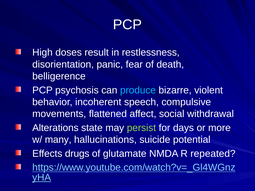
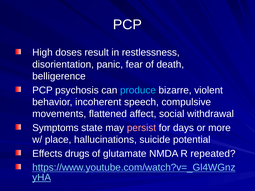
Alterations: Alterations -> Symptoms (55, 128)
persist colour: light green -> pink (141, 128)
many: many -> place (58, 140)
